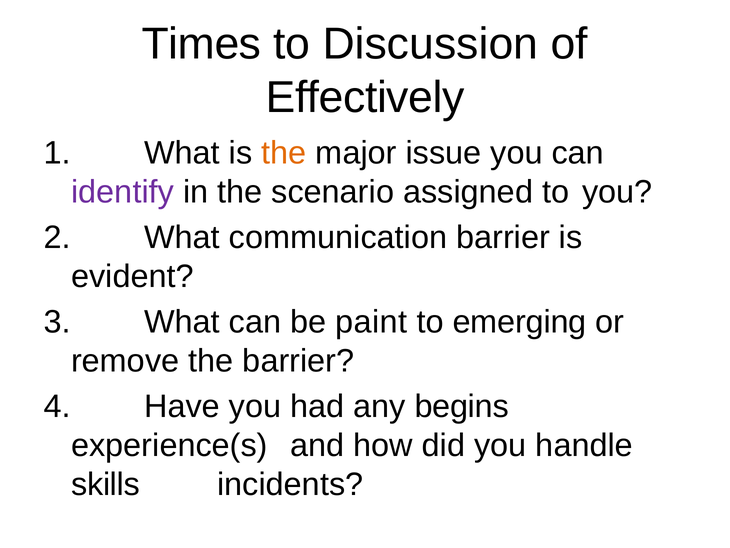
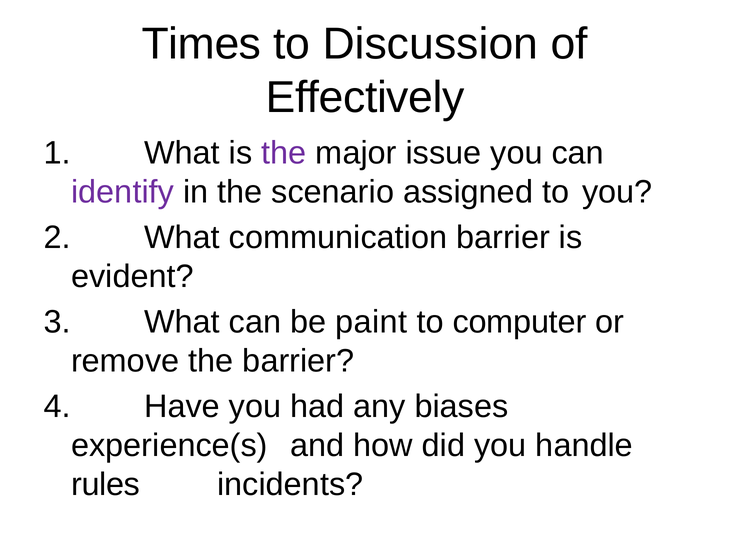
the colour: orange -> purple (284, 153)
emerging: emerging -> computer (520, 322)
begins: begins -> biases (462, 406)
skills: skills -> rules (106, 484)
